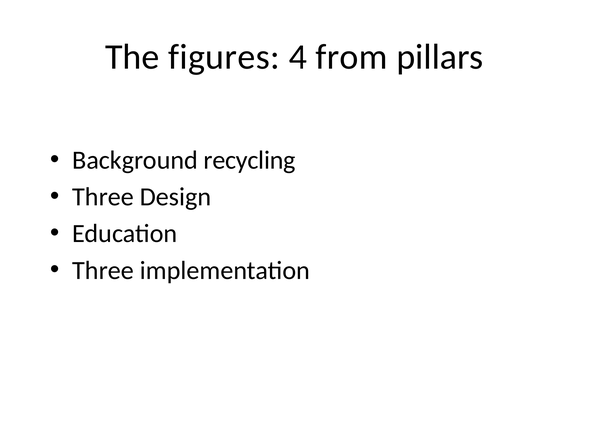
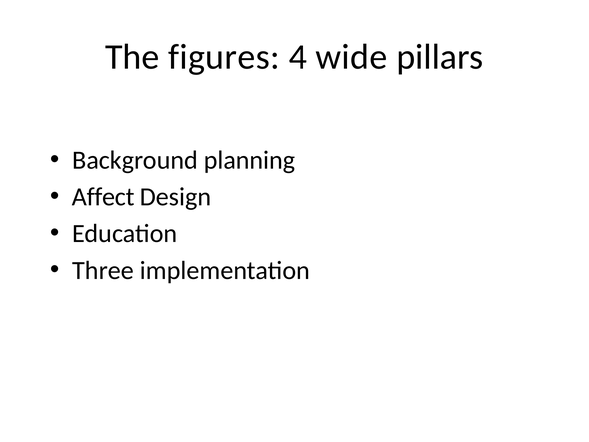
from: from -> wide (351, 57)
recycling: recycling -> planning (249, 160)
Three: Three -> Affect (103, 197)
